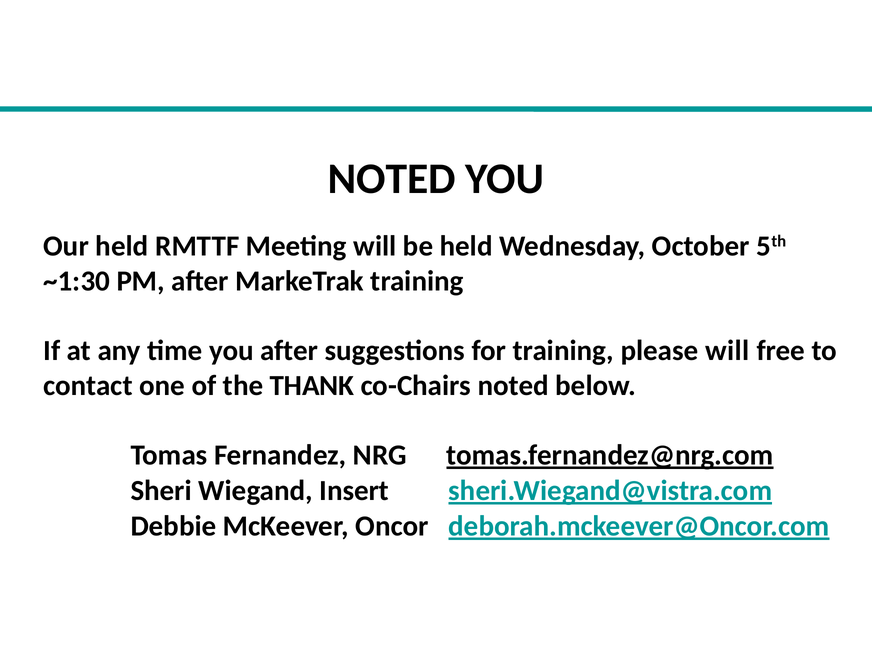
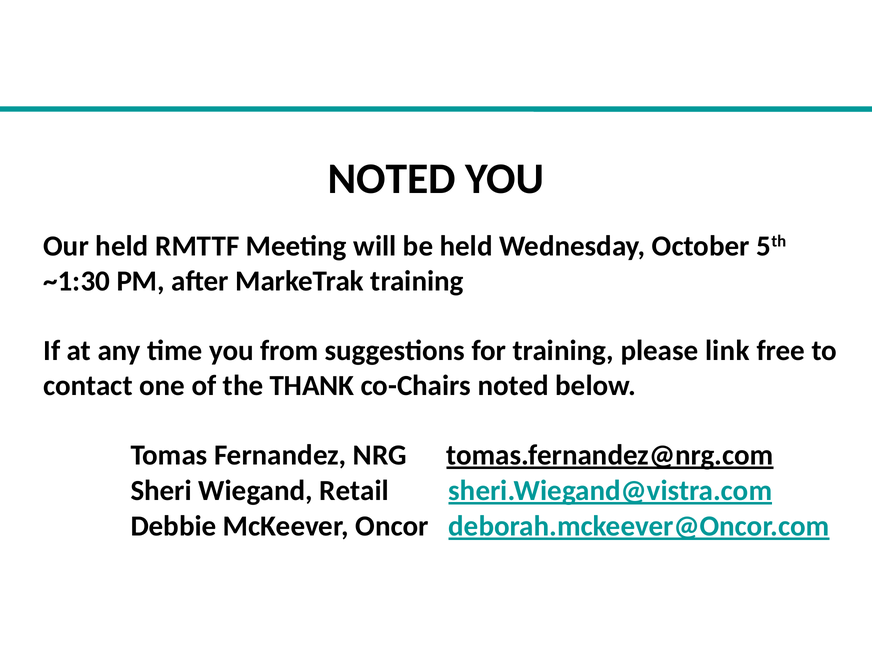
you after: after -> from (289, 351)
please will: will -> link (727, 351)
Insert: Insert -> Retail (354, 491)
